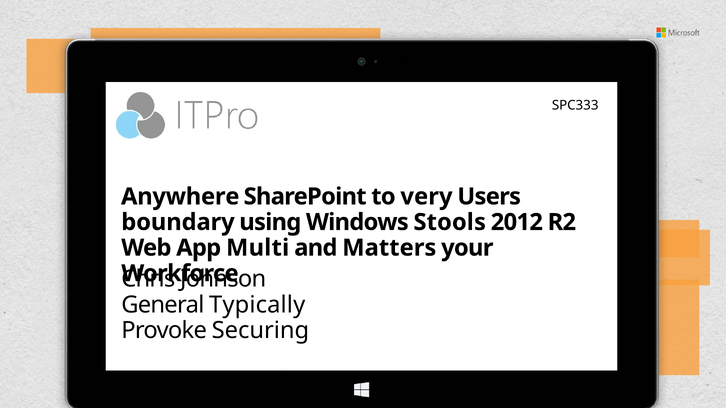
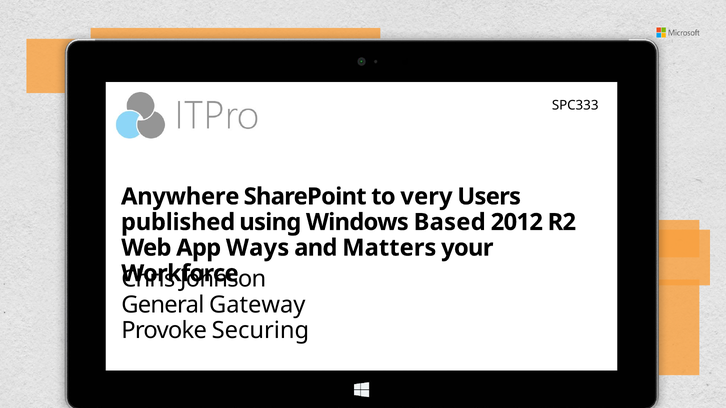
boundary: boundary -> published (178, 222)
Stools: Stools -> Based (450, 222)
Multi: Multi -> Ways (258, 248)
Typically: Typically -> Gateway (257, 305)
